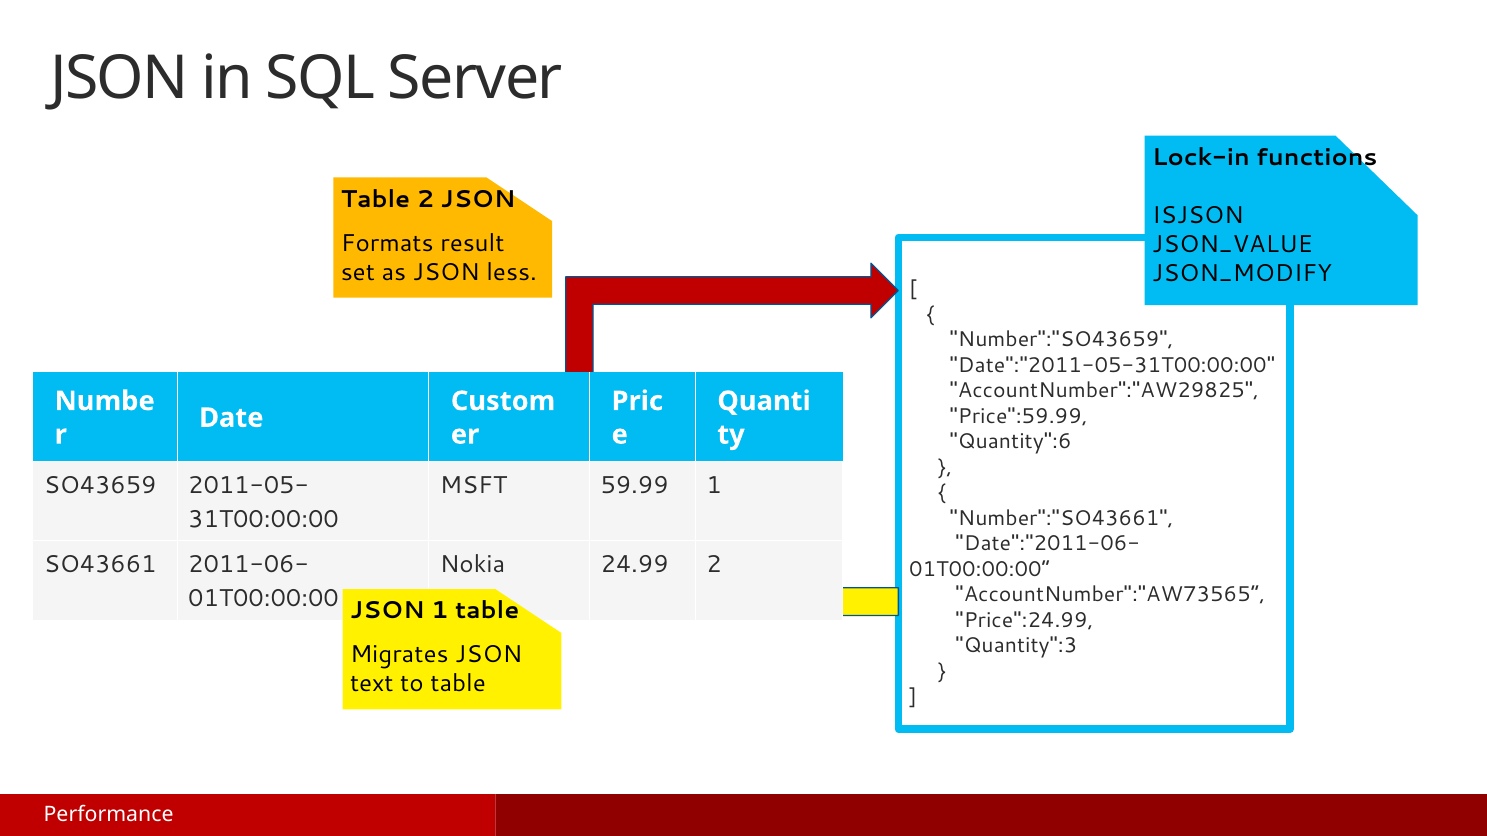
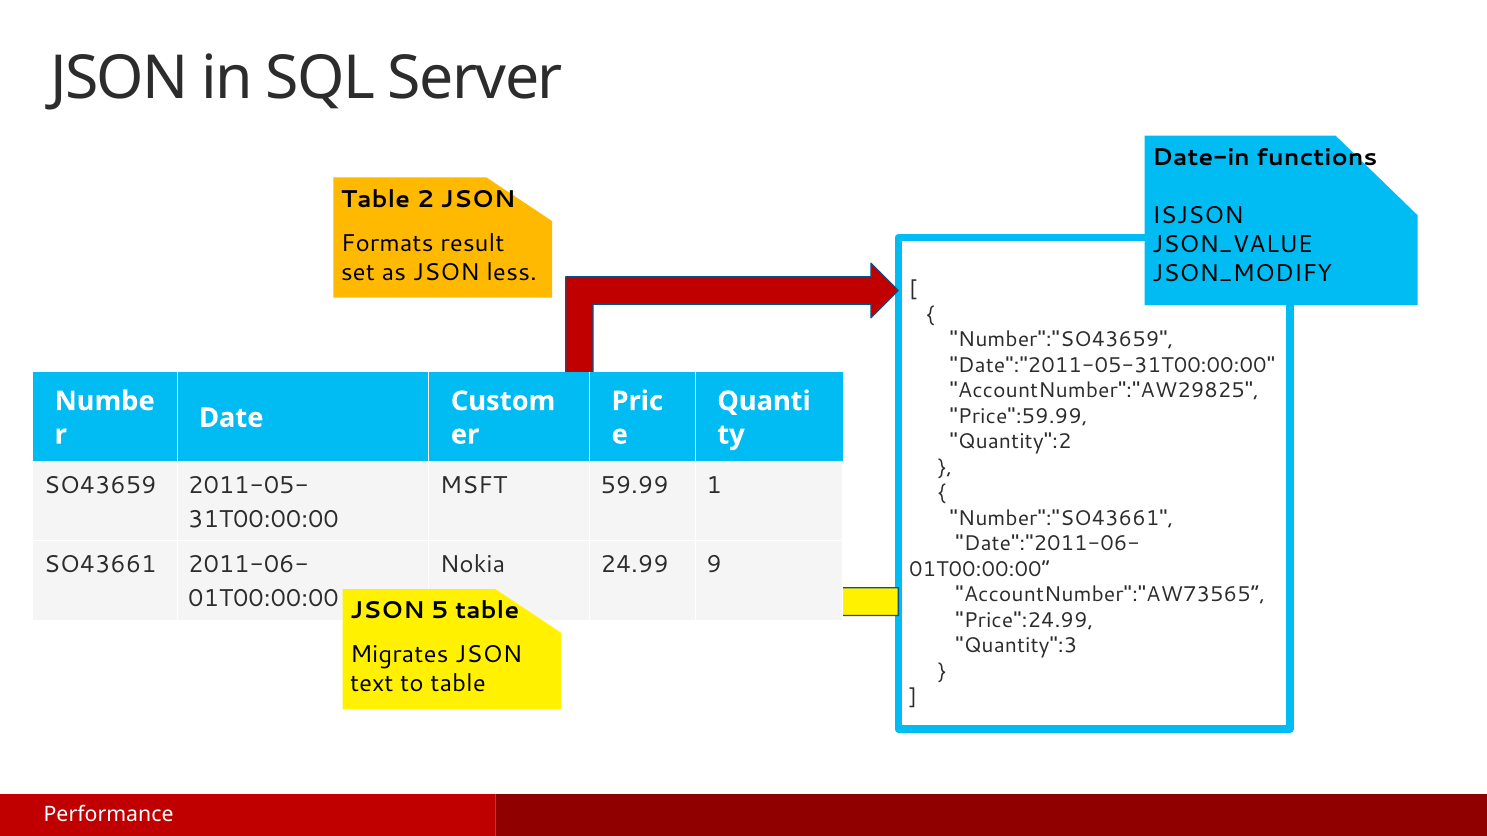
Lock-in: Lock-in -> Date-in (1201, 157)
Quantity":6: Quantity":6 -> Quantity":2 (1011, 442)
24.99 2: 2 -> 9 (714, 565)
JSON 1: 1 -> 5 (440, 611)
